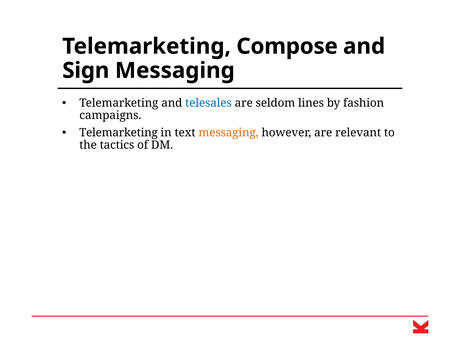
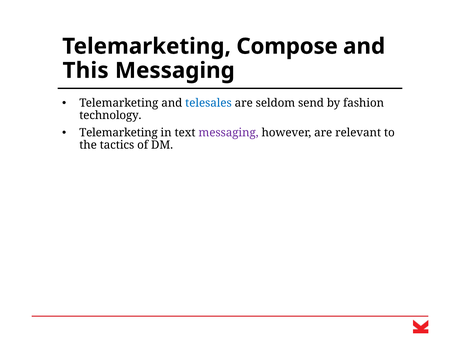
Sign: Sign -> This (86, 71)
lines: lines -> send (311, 103)
campaigns: campaigns -> technology (110, 116)
messaging colour: orange -> purple (229, 133)
